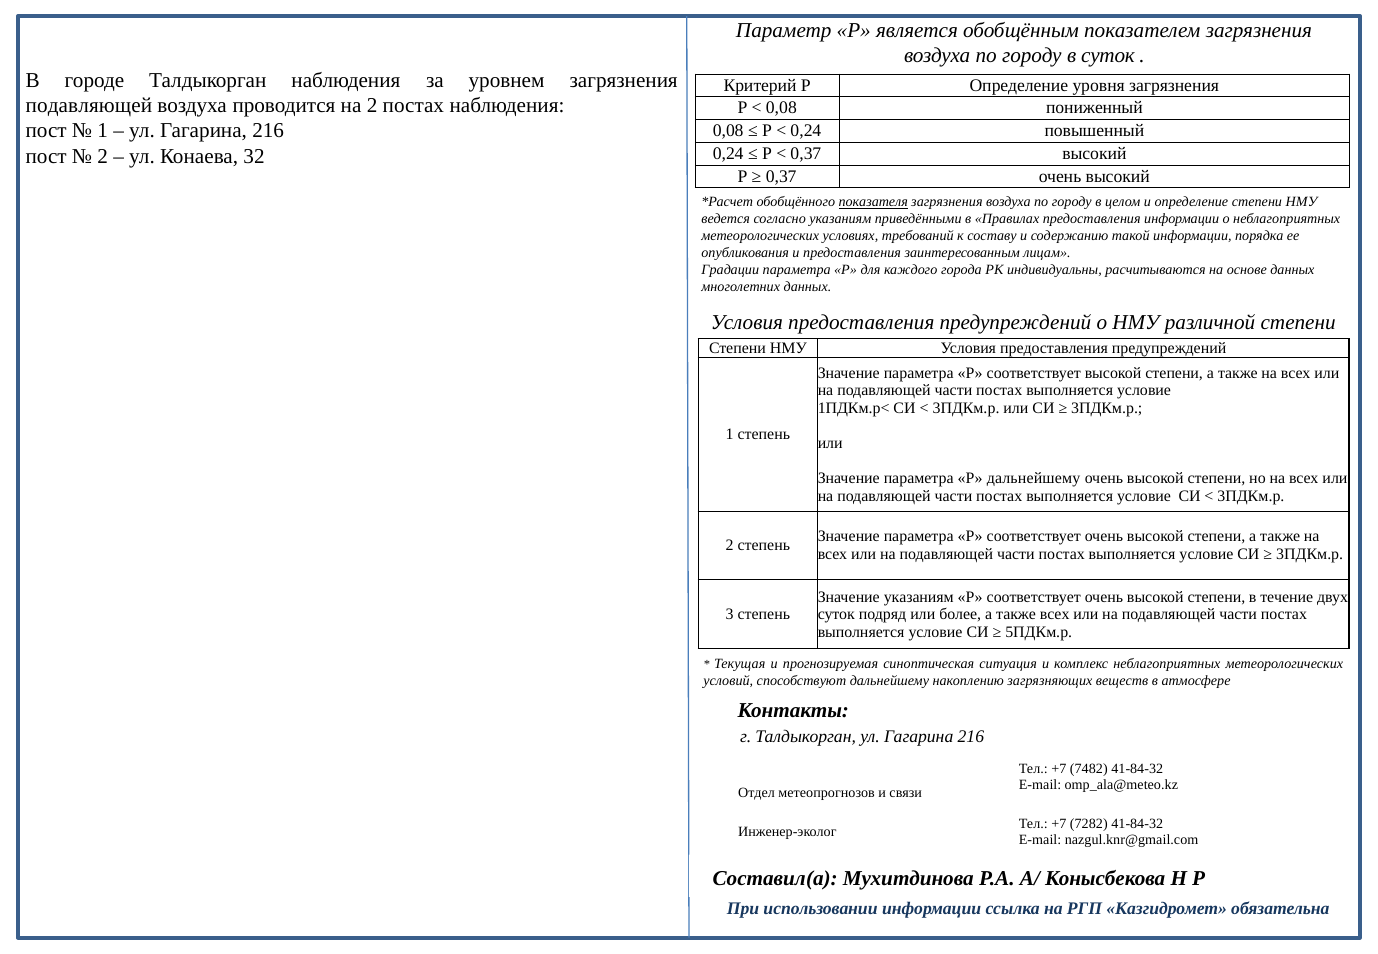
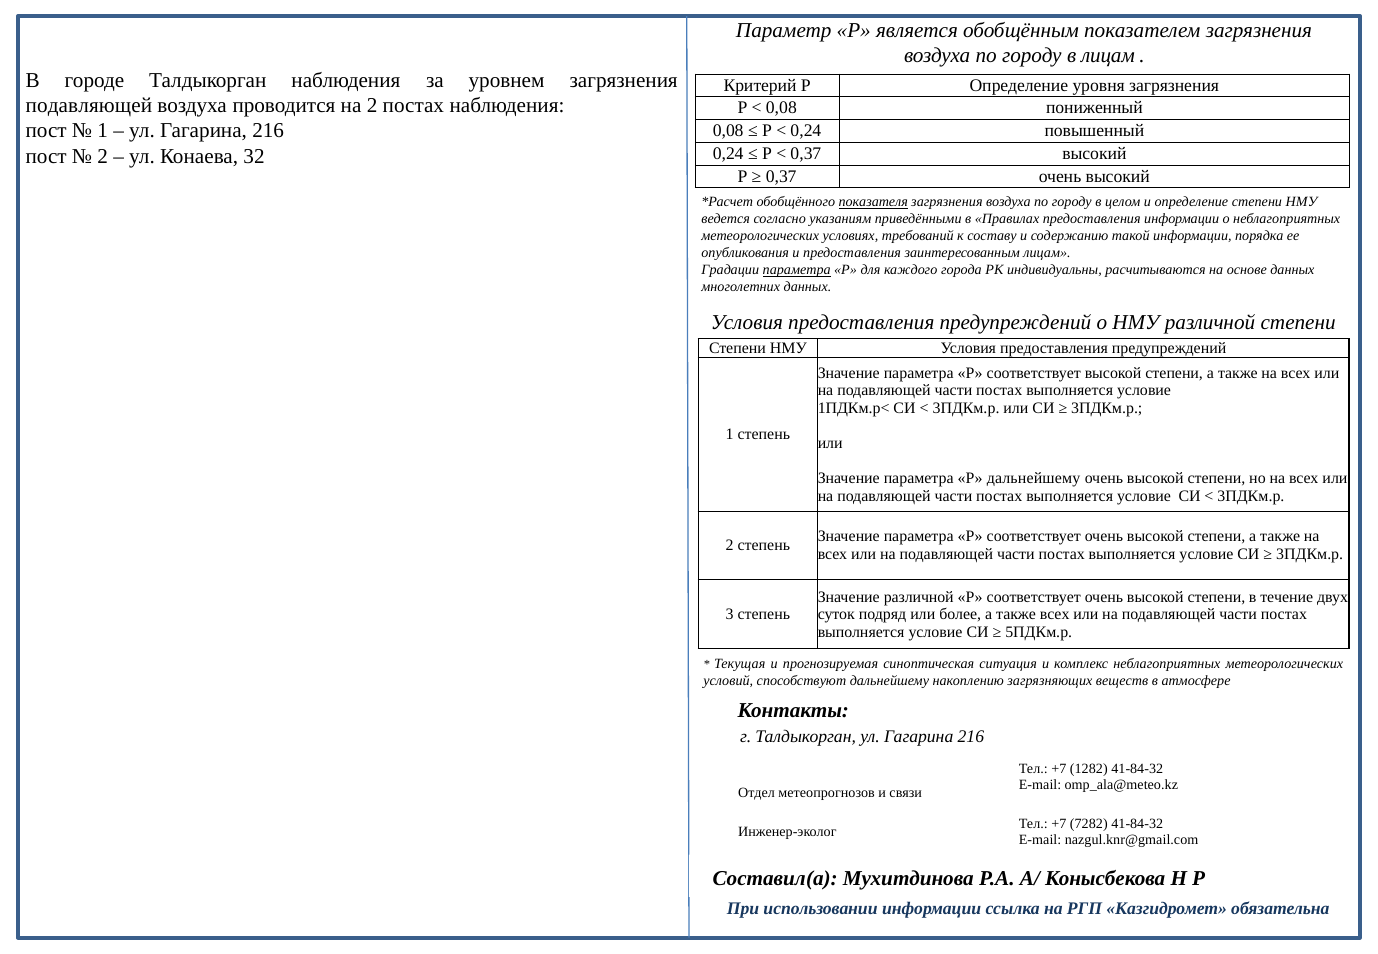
в суток: суток -> лицам (1108, 56)
параметра underline: none -> present (797, 270)
Значение указаниям: указаниям -> различной (919, 597)
7482: 7482 -> 1282 (1089, 769)
